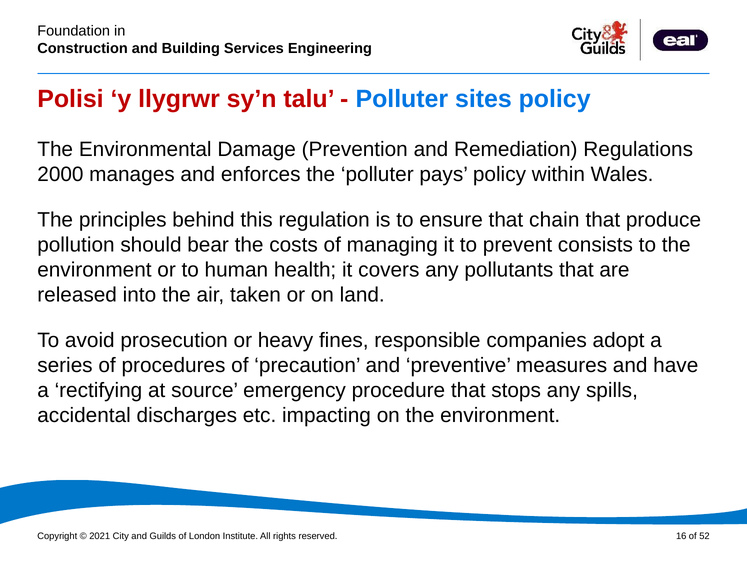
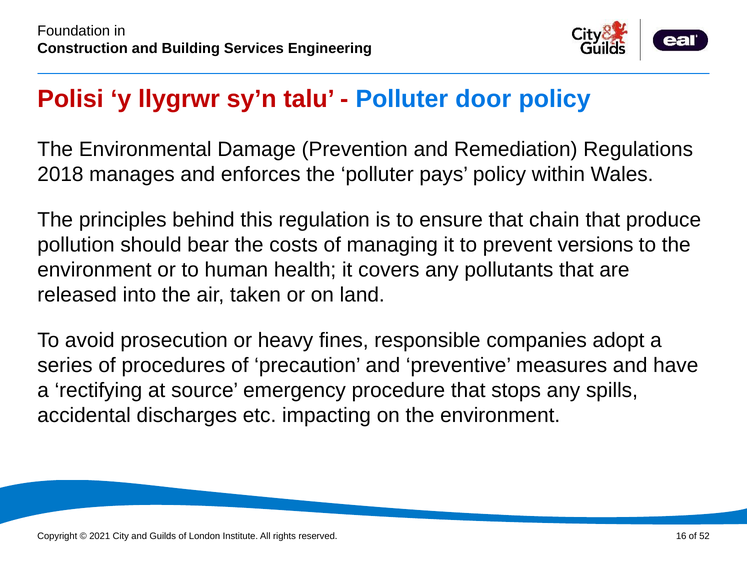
sites: sites -> door (483, 99)
2000: 2000 -> 2018 (60, 174)
consists: consists -> versions (596, 245)
